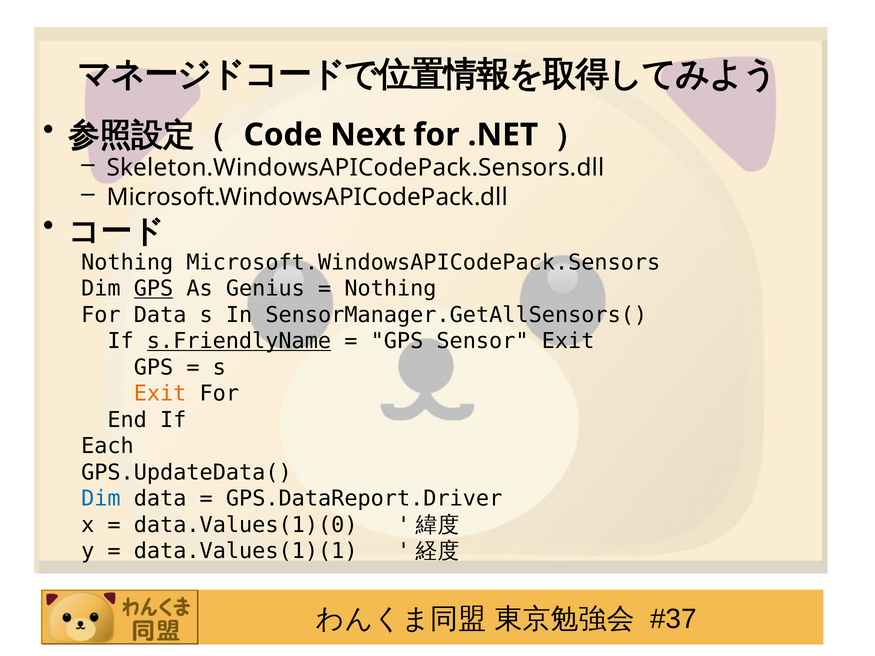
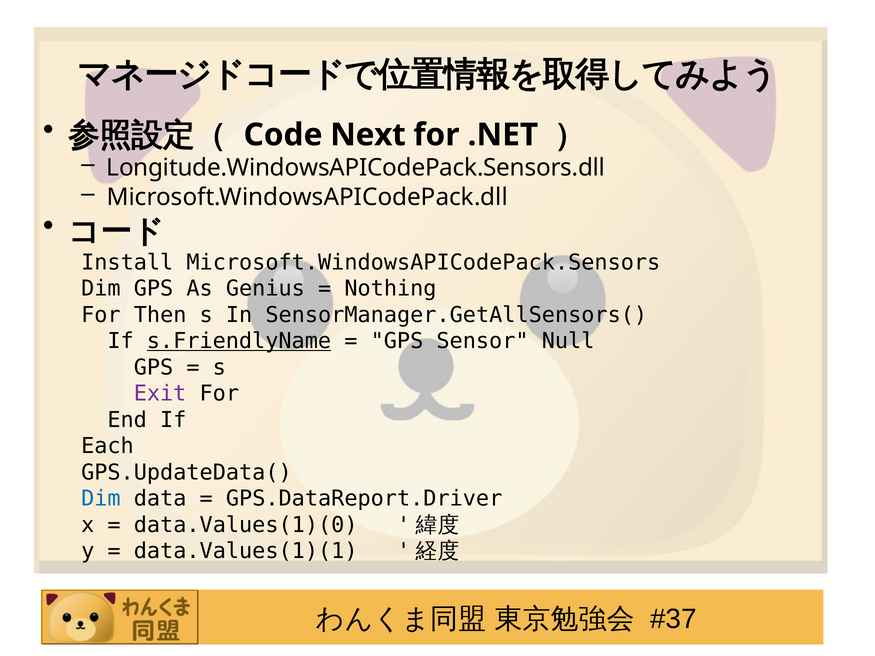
Skeleton.WindowsAPICodePack.Sensors.dll: Skeleton.WindowsAPICodePack.Sensors.dll -> Longitude.WindowsAPICodePack.Sensors.dll (356, 168)
Nothing: Nothing -> Install (127, 263)
GPS underline: present -> none (154, 289)
For Data: Data -> Then (160, 315)
Sensor Exit: Exit -> Null (568, 341)
Exit colour: orange -> purple (160, 394)
